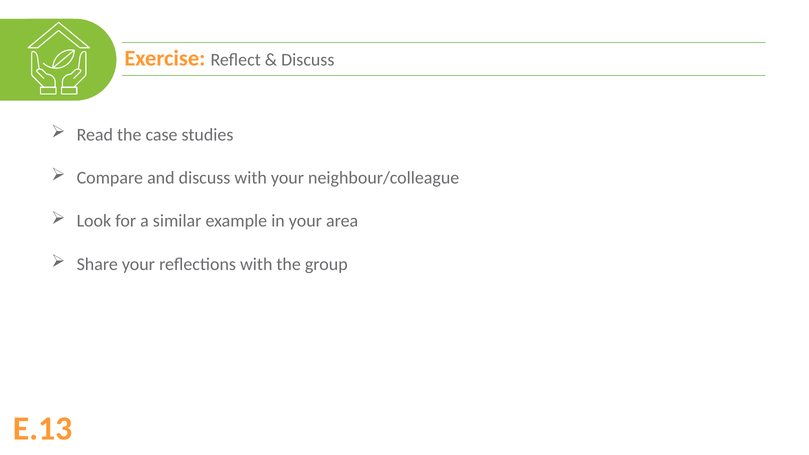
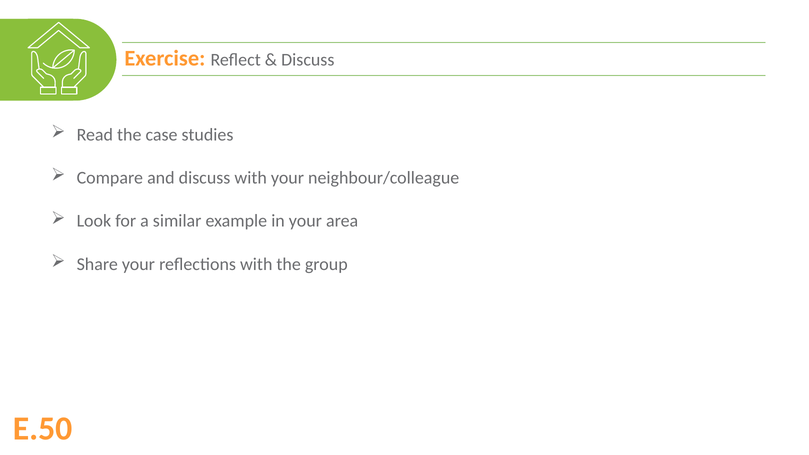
E.13: E.13 -> E.50 (43, 429)
